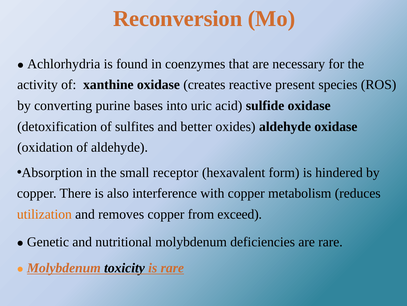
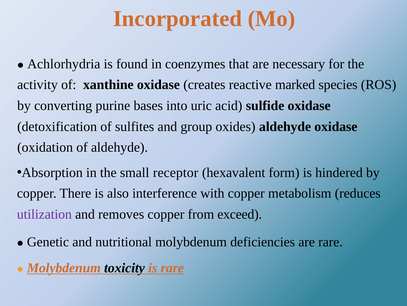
Reconversion: Reconversion -> Incorporated (178, 19)
present: present -> marked (295, 85)
better: better -> group (196, 126)
utilization colour: orange -> purple (44, 214)
